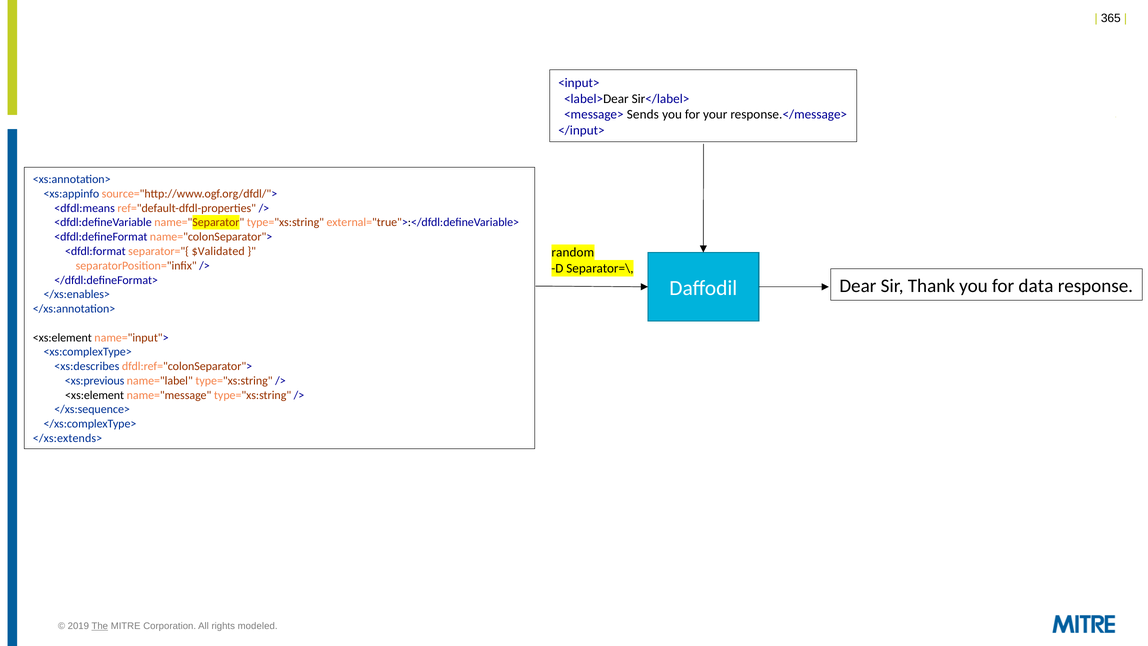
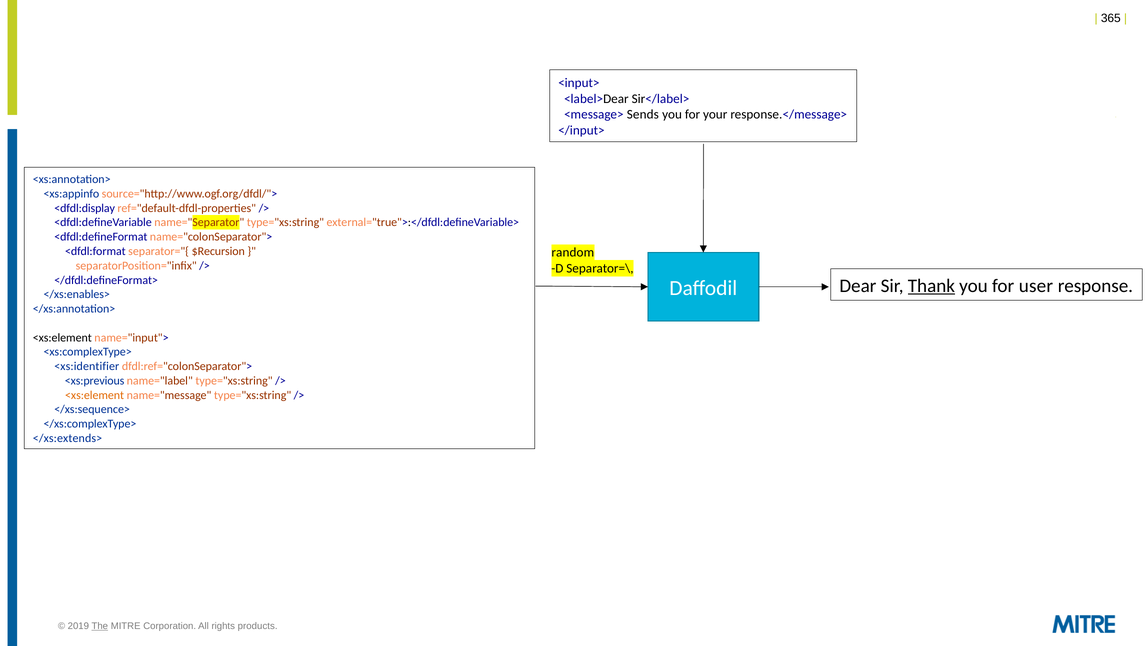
<dfdl:means: <dfdl:means -> <dfdl:display (85, 208)
$Validated: $Validated -> $Recursion (218, 251)
Thank underline: none -> present (931, 286)
data: data -> user (1036, 286)
<xs:describes: <xs:describes -> <xs:identifier (87, 366)
<xs:element colour: black -> orange (95, 395)
modeled: modeled -> products (258, 626)
